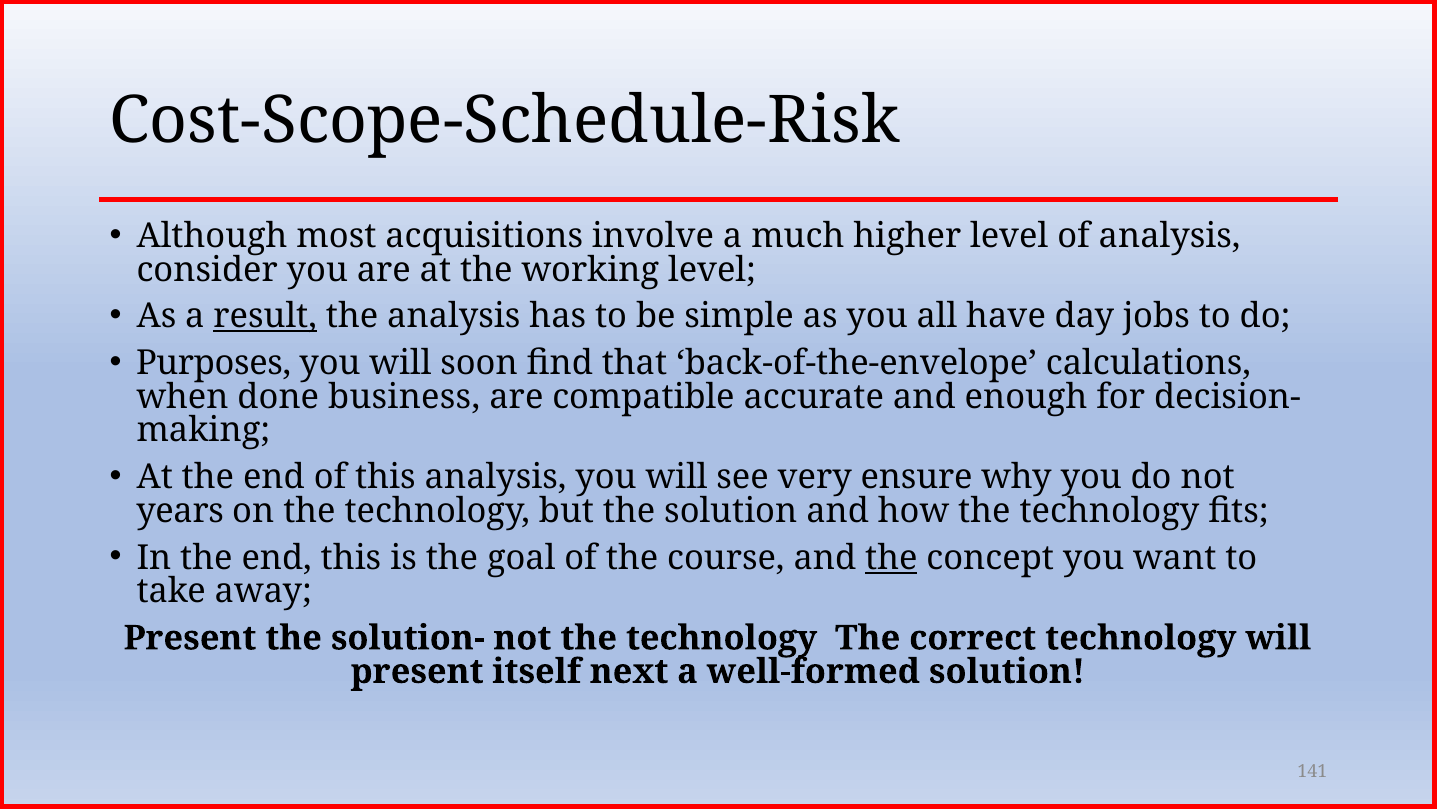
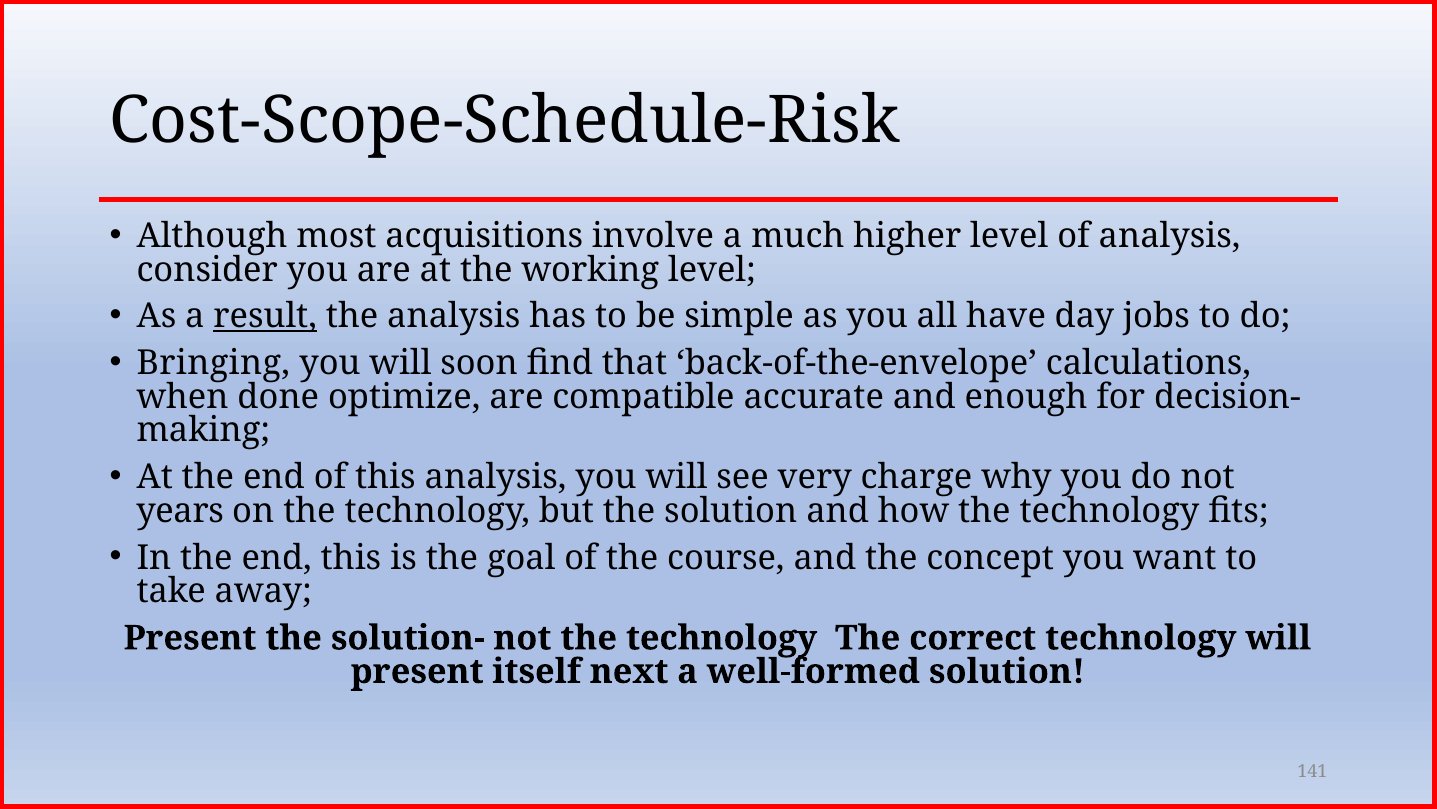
Purposes: Purposes -> Bringing (213, 363)
business: business -> optimize (404, 397)
ensure: ensure -> charge (916, 477)
the underline: present -> none (891, 557)
